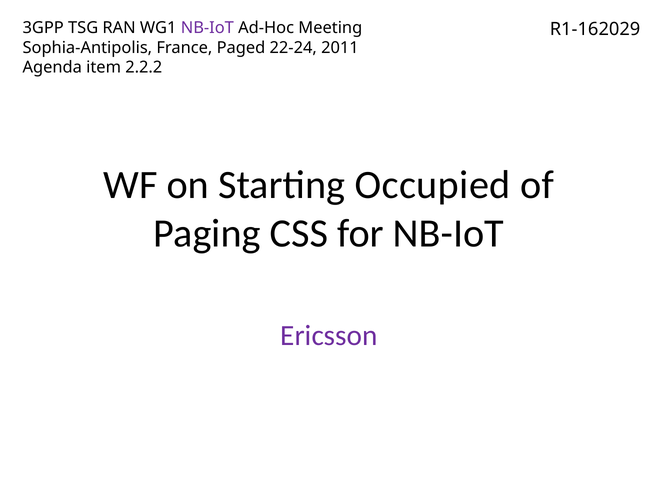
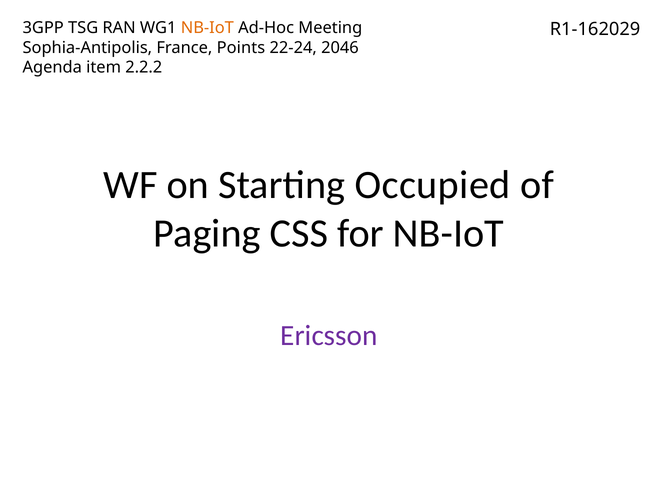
NB-IoT colour: purple -> orange (207, 28)
Paged: Paged -> Points (241, 48)
2011: 2011 -> 2046 (340, 48)
